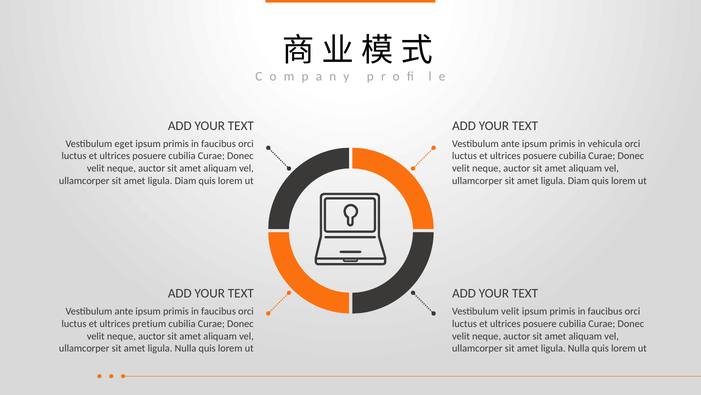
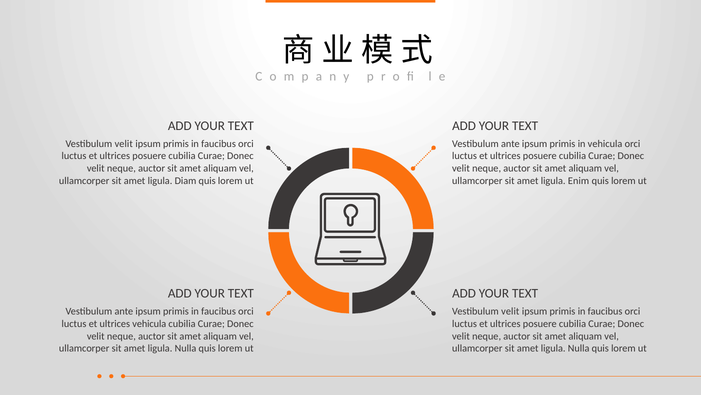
eget: eget -> velit (124, 144)
Diam: Diam -> Enim (579, 180)
ultrices pretium: pretium -> vehicula (149, 323)
